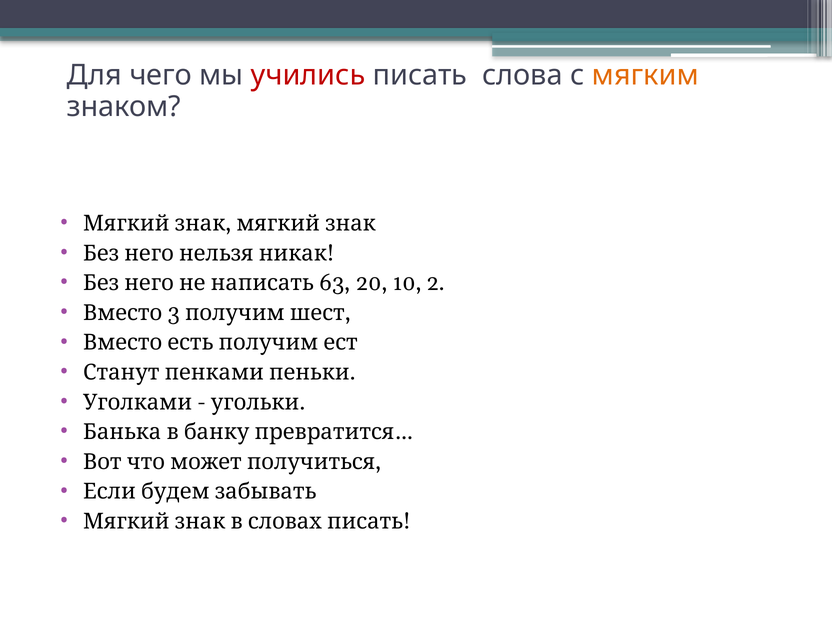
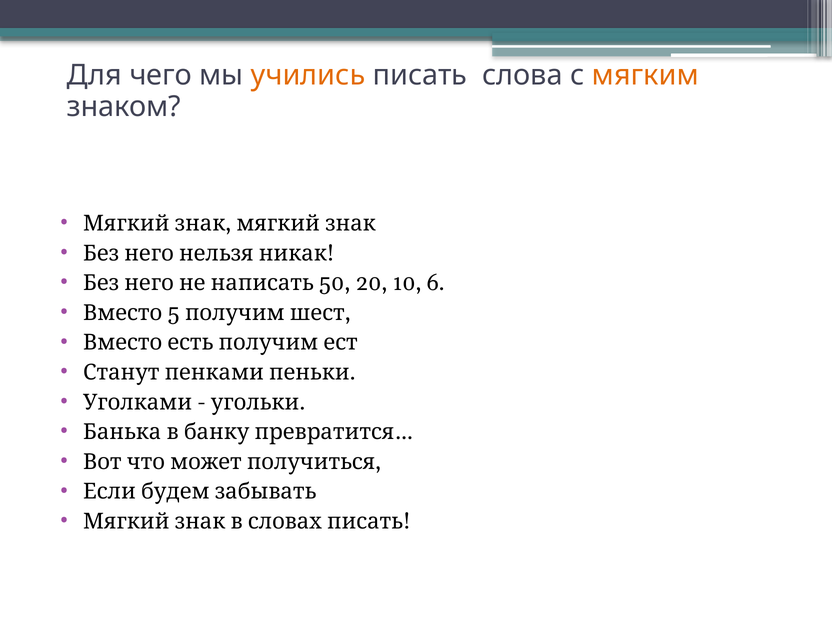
учились colour: red -> orange (308, 75)
63: 63 -> 50 (335, 283)
2: 2 -> 6 (436, 283)
3: 3 -> 5 (174, 313)
